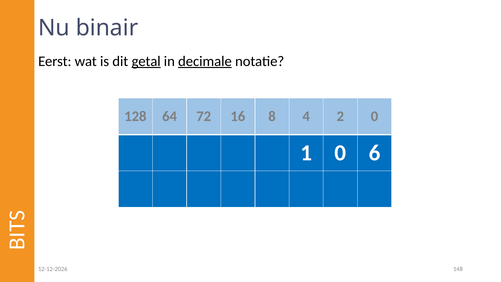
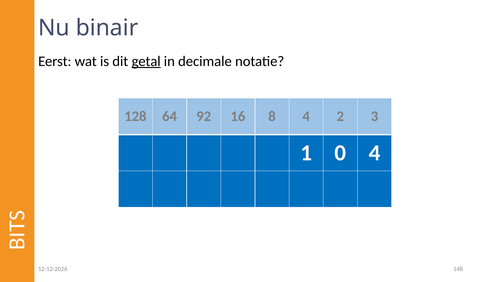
decimale underline: present -> none (205, 61)
72: 72 -> 92 (204, 116)
2 0: 0 -> 3 (375, 116)
0 6: 6 -> 4 (374, 153)
